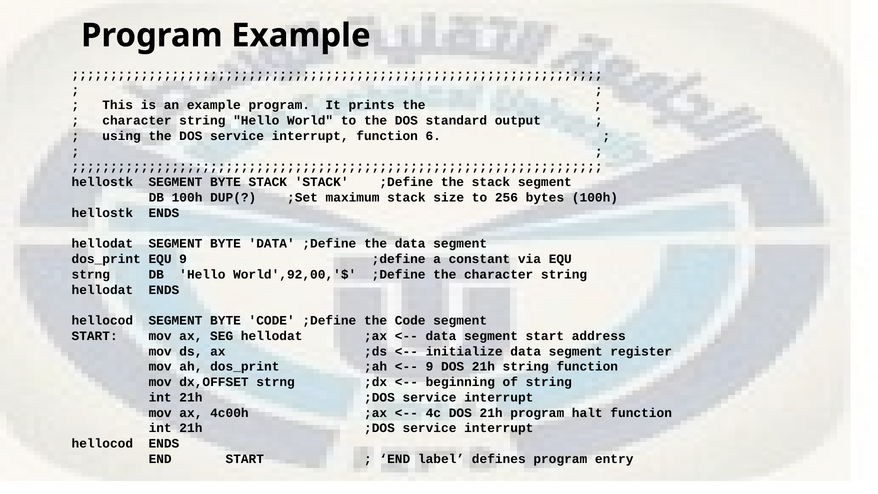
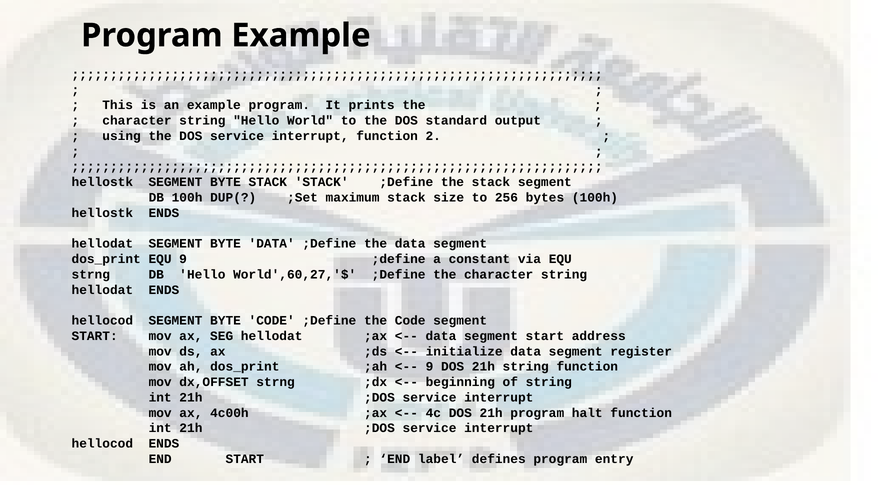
6: 6 -> 2 (433, 136)
World',92,00,'$: World',92,00,'$ -> World',60,27,'$ (295, 274)
